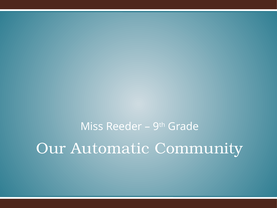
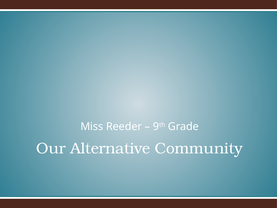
Automatic: Automatic -> Alternative (110, 148)
